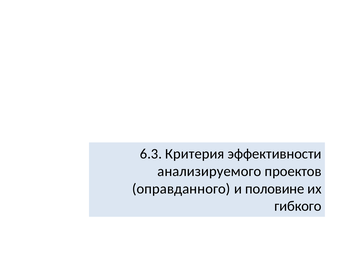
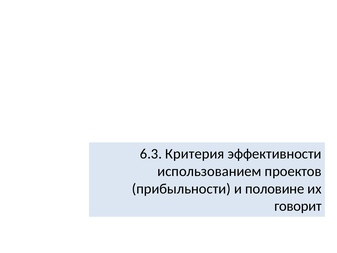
анализируемого: анализируемого -> использованием (209, 171)
оправданного: оправданного -> прибыльности (181, 189)
гибкого: гибкого -> говорит (298, 206)
